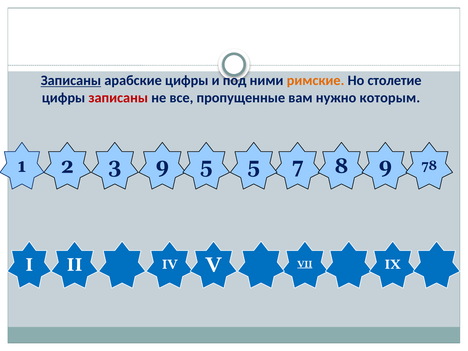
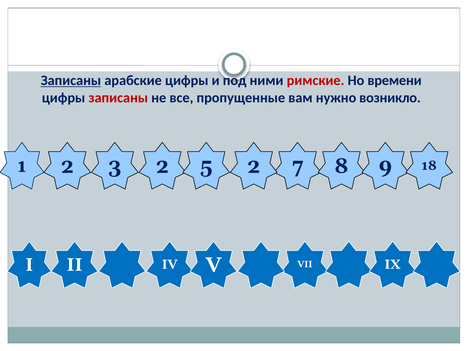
римские colour: orange -> red (316, 81)
столетие: столетие -> времени (395, 81)
которым: которым -> возникло (390, 98)
3 9: 9 -> 2 (162, 166)
1 5: 5 -> 2 (254, 166)
78: 78 -> 18 (429, 165)
VII underline: present -> none (305, 264)
